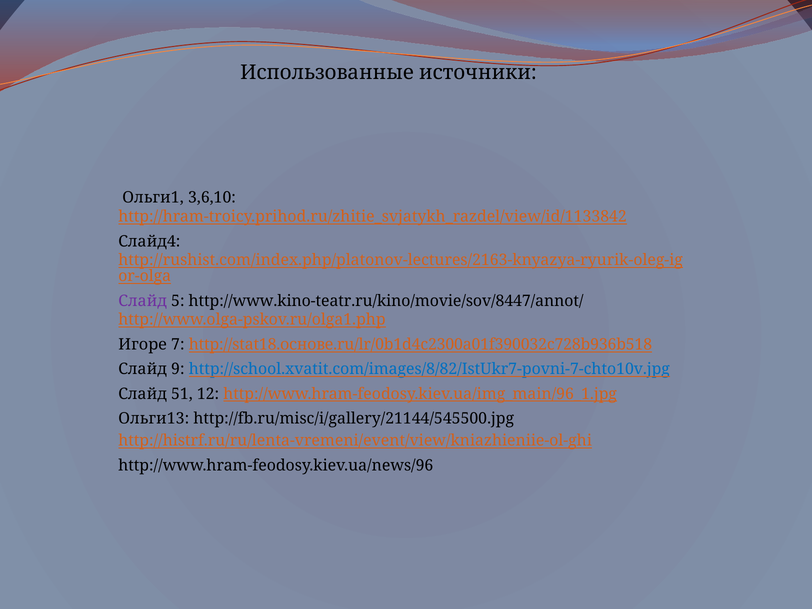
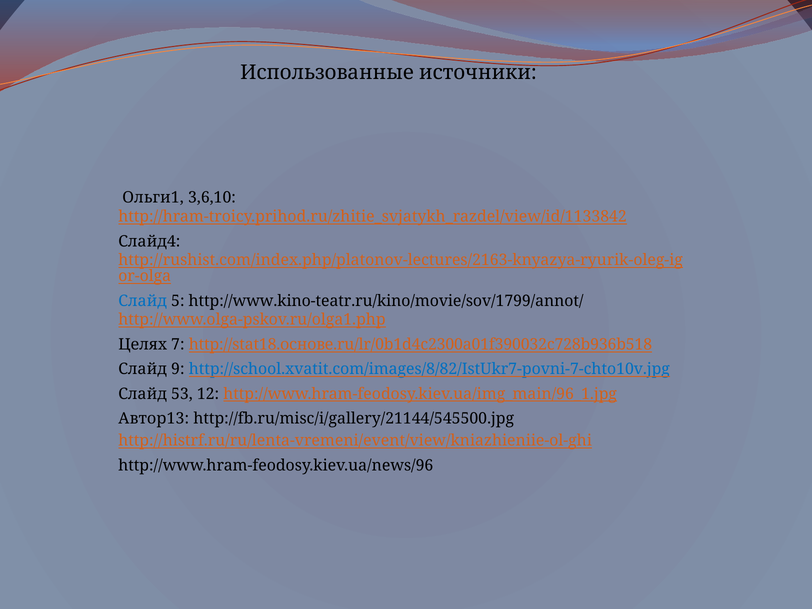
Слайд colour: purple -> blue (143, 301)
http://www.kino-teatr.ru/kino/movie/sov/8447/annot/: http://www.kino-teatr.ru/kino/movie/sov/8447/annot/ -> http://www.kino-teatr.ru/kino/movie/sov/1799/annot/ (386, 301)
Игоре: Игоре -> Целях (143, 344)
51: 51 -> 53 (182, 394)
Ольги13: Ольги13 -> Автор13 (154, 418)
